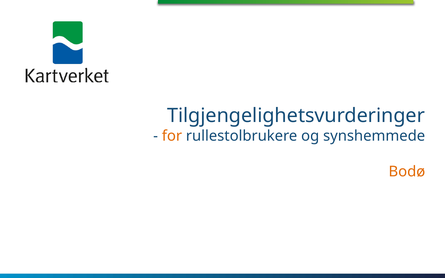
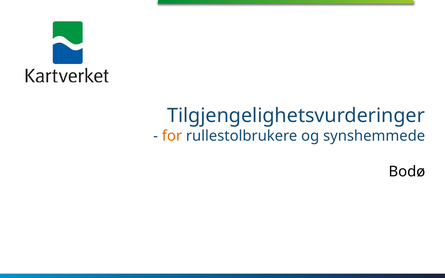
Bodø colour: orange -> black (407, 172)
